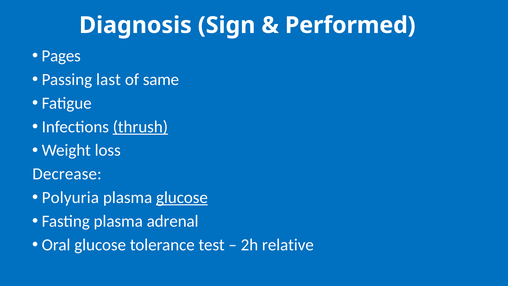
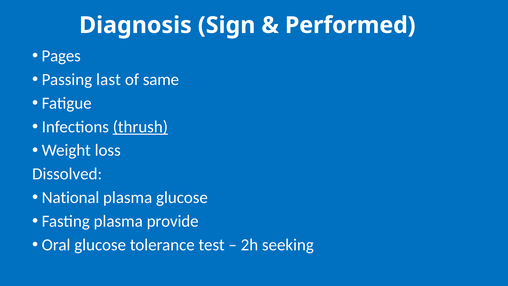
Decrease: Decrease -> Dissolved (67, 174)
Polyuria: Polyuria -> National (71, 197)
glucose underline: present -> none (182, 197)
adrenal: adrenal -> provide (173, 221)
relative: relative -> seeking (288, 245)
